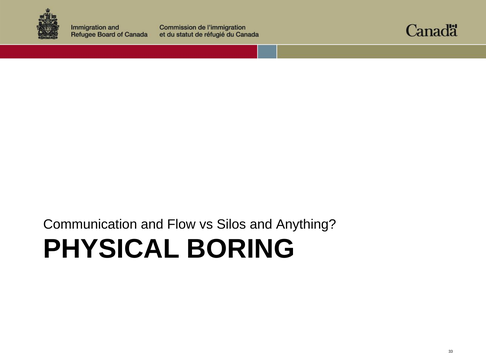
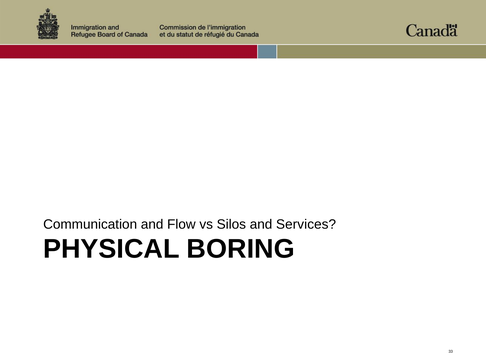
Anything: Anything -> Services (306, 225)
